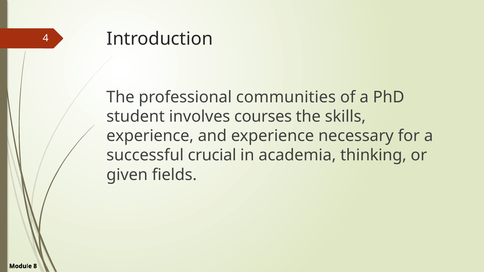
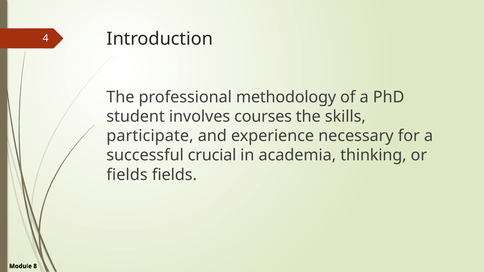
communities: communities -> methodology (286, 97)
experience: experience -> participate (150, 136)
given: given -> fields (127, 175)
